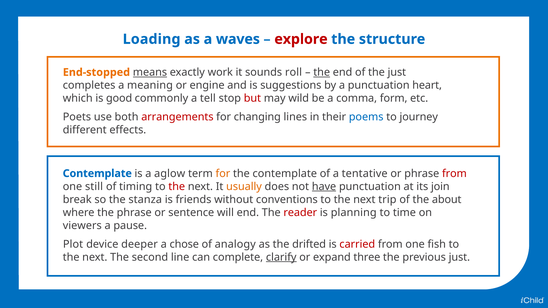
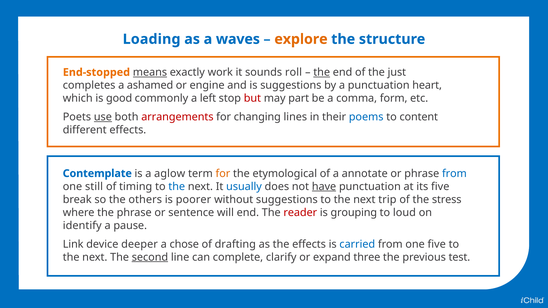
explore colour: red -> orange (301, 39)
meaning: meaning -> ashamed (150, 85)
tell: tell -> left (208, 98)
wild: wild -> part (299, 98)
use underline: none -> present (103, 117)
journey: journey -> content (419, 117)
the contemplate: contemplate -> etymological (285, 174)
tentative: tentative -> annotate (365, 174)
from colour: red -> blue (454, 174)
the colour: red -> blue (177, 187)
usually colour: orange -> blue (244, 187)
its join: join -> five (440, 187)
stanza: stanza -> others (145, 200)
friends: friends -> poorer (193, 200)
without conventions: conventions -> suggestions (287, 200)
about: about -> stress (447, 200)
planning: planning -> grouping (354, 213)
time: time -> loud (404, 213)
viewers: viewers -> identify (82, 226)
Plot: Plot -> Link (73, 244)
analogy: analogy -> drafting (235, 244)
the drifted: drifted -> effects (309, 244)
carried colour: red -> blue (357, 244)
one fish: fish -> five (437, 244)
second underline: none -> present (150, 257)
clarify underline: present -> none (281, 257)
previous just: just -> test (459, 257)
